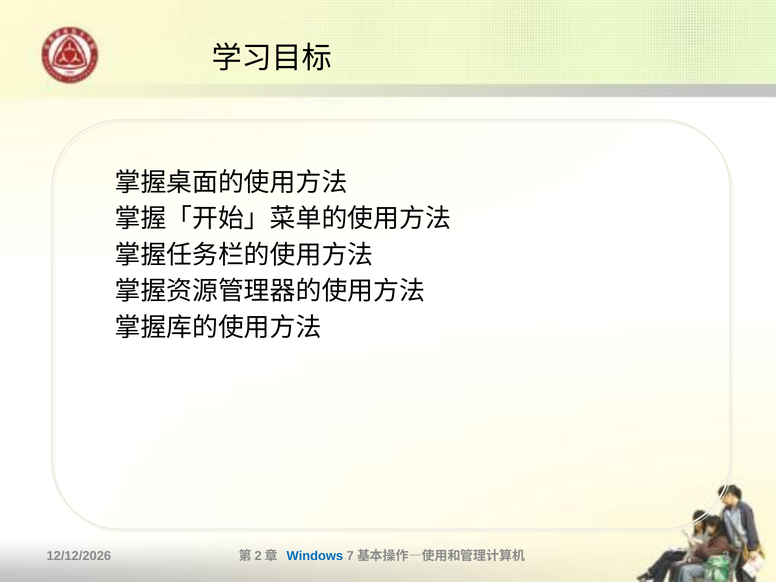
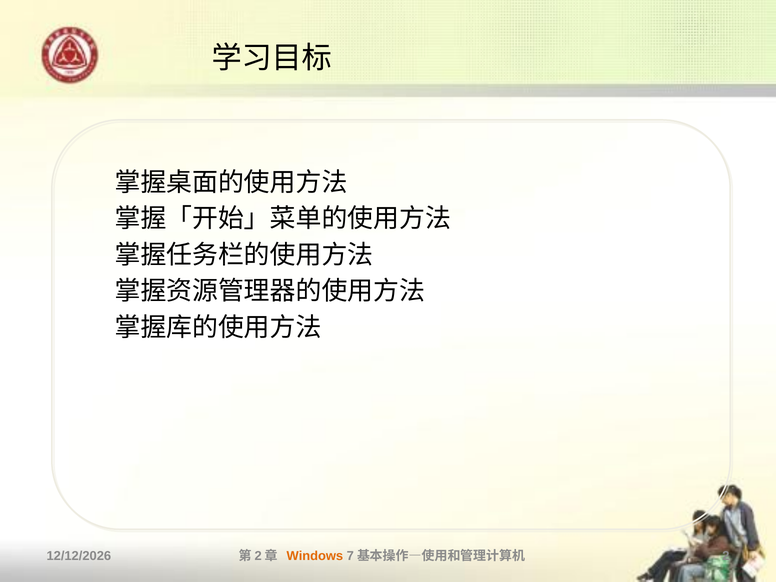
Windows colour: blue -> orange (315, 556)
